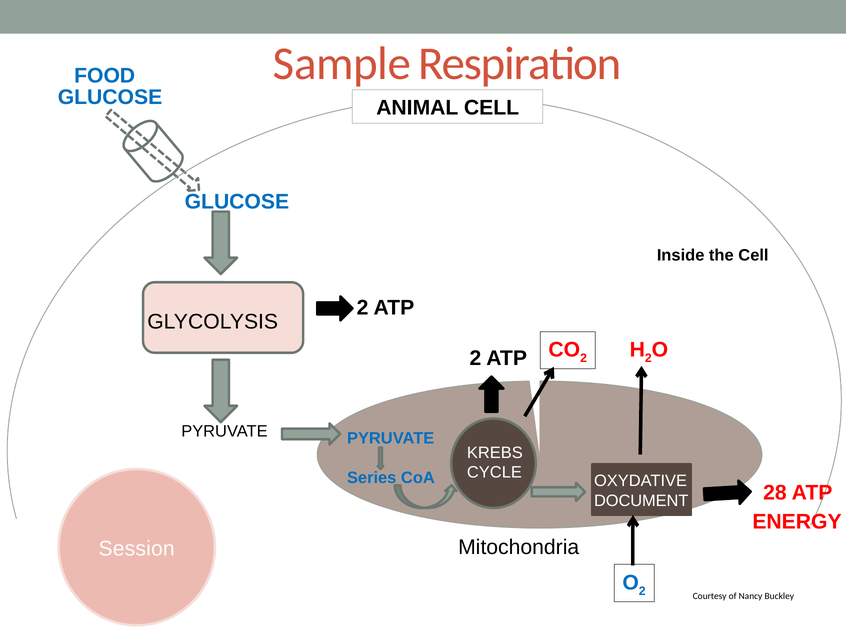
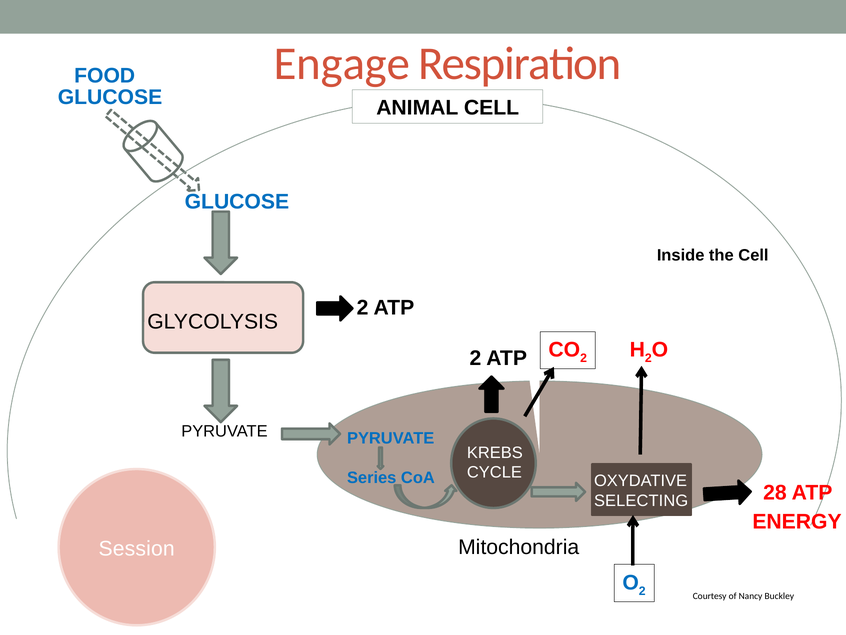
Sample: Sample -> Engage (342, 64)
DOCUMENT: DOCUMENT -> SELECTING (641, 500)
